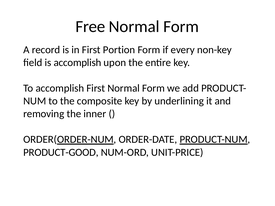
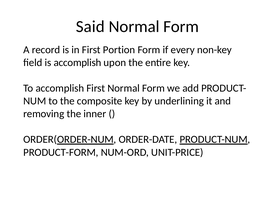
Free: Free -> Said (90, 27)
PRODUCT-GOOD: PRODUCT-GOOD -> PRODUCT-FORM (61, 152)
